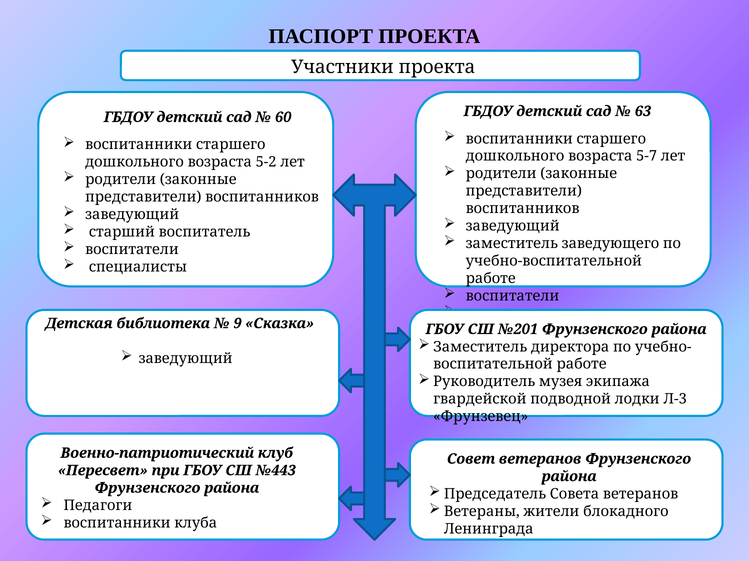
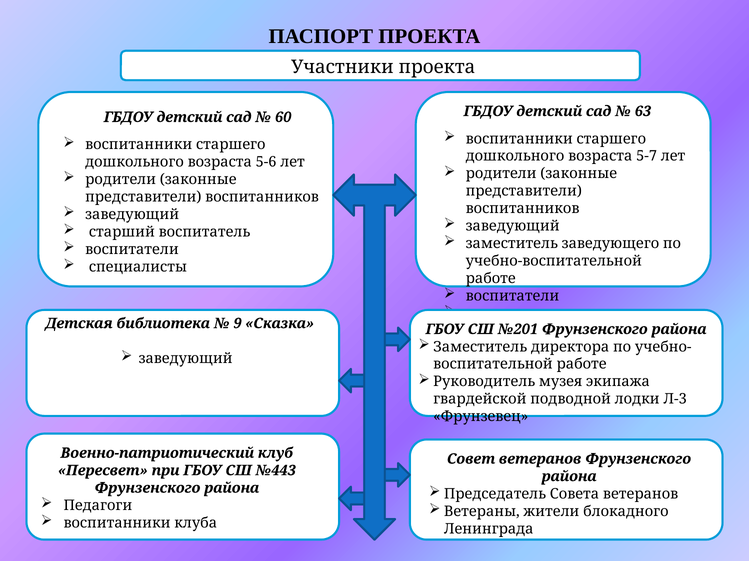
5-2: 5-2 -> 5-6 (266, 162)
